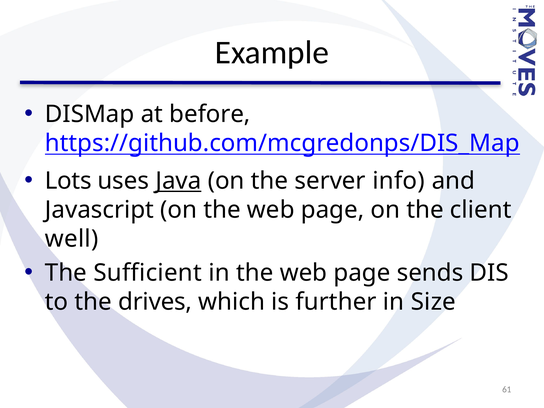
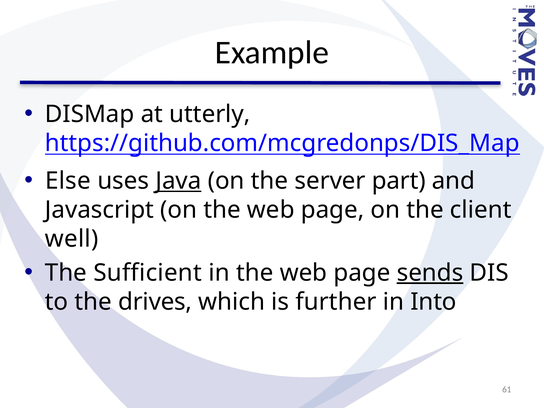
before: before -> utterly (210, 114)
Lots: Lots -> Else (68, 181)
info: info -> part (399, 181)
sends underline: none -> present (430, 273)
Size: Size -> Into (434, 302)
